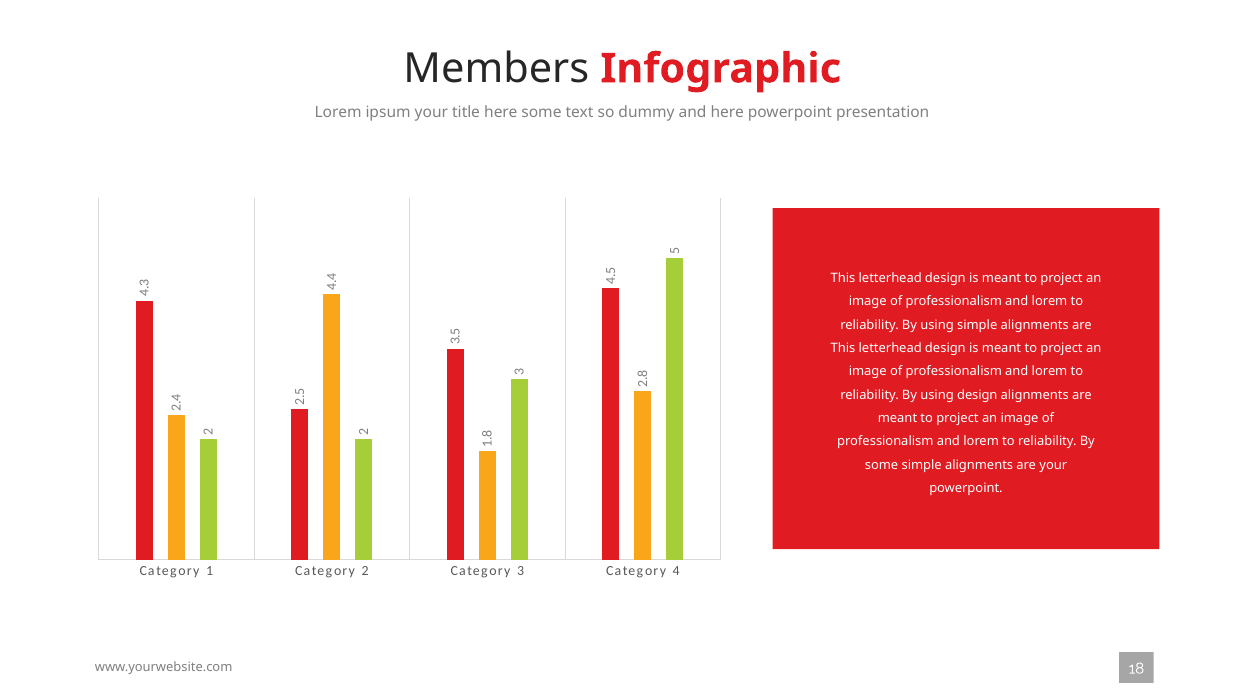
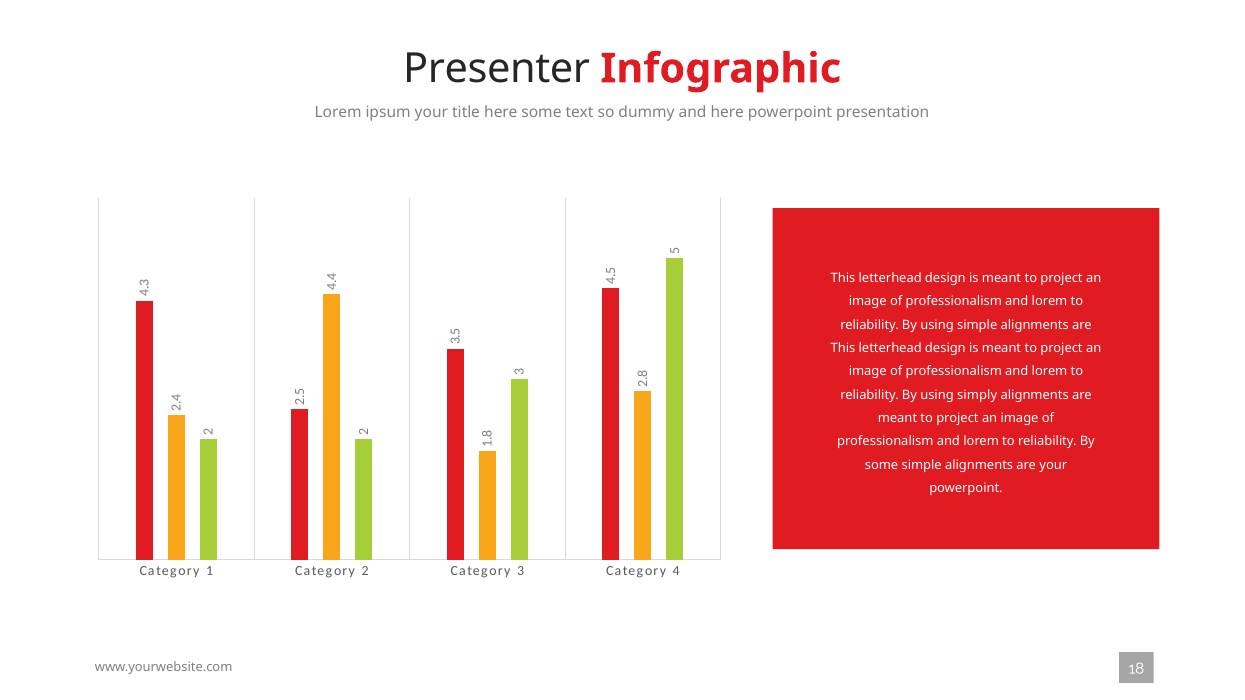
Members: Members -> Presenter (497, 69)
using design: design -> simply (977, 395)
